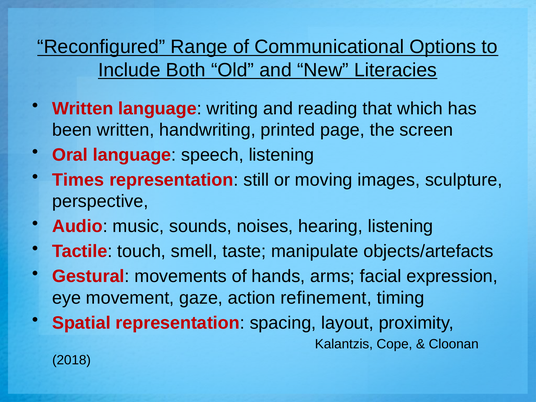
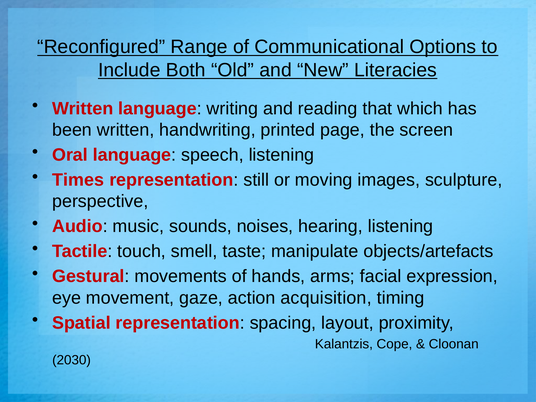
refinement: refinement -> acquisition (326, 298)
2018: 2018 -> 2030 (72, 360)
